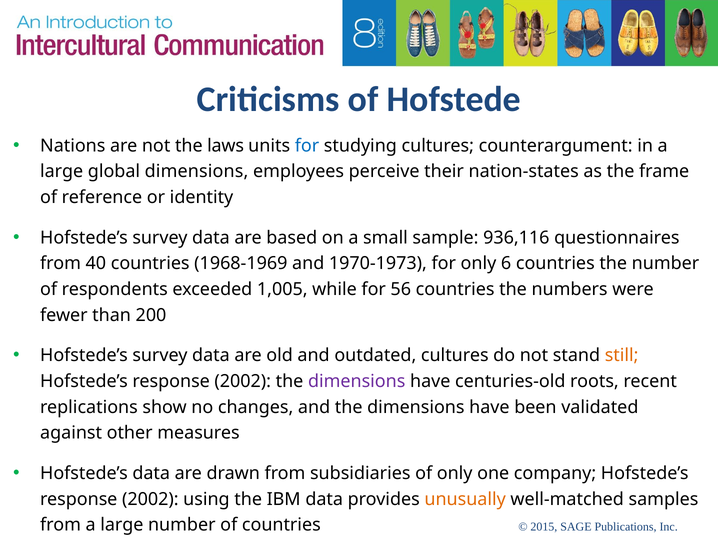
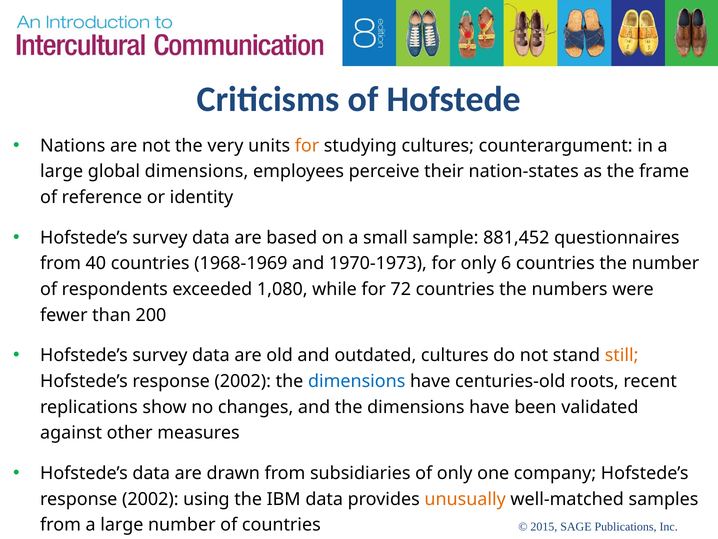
laws: laws -> very (225, 146)
for colour: blue -> orange (307, 146)
936,116: 936,116 -> 881,452 (516, 237)
1,005: 1,005 -> 1,080 (282, 289)
56: 56 -> 72 (401, 289)
dimensions colour: purple -> blue (357, 381)
